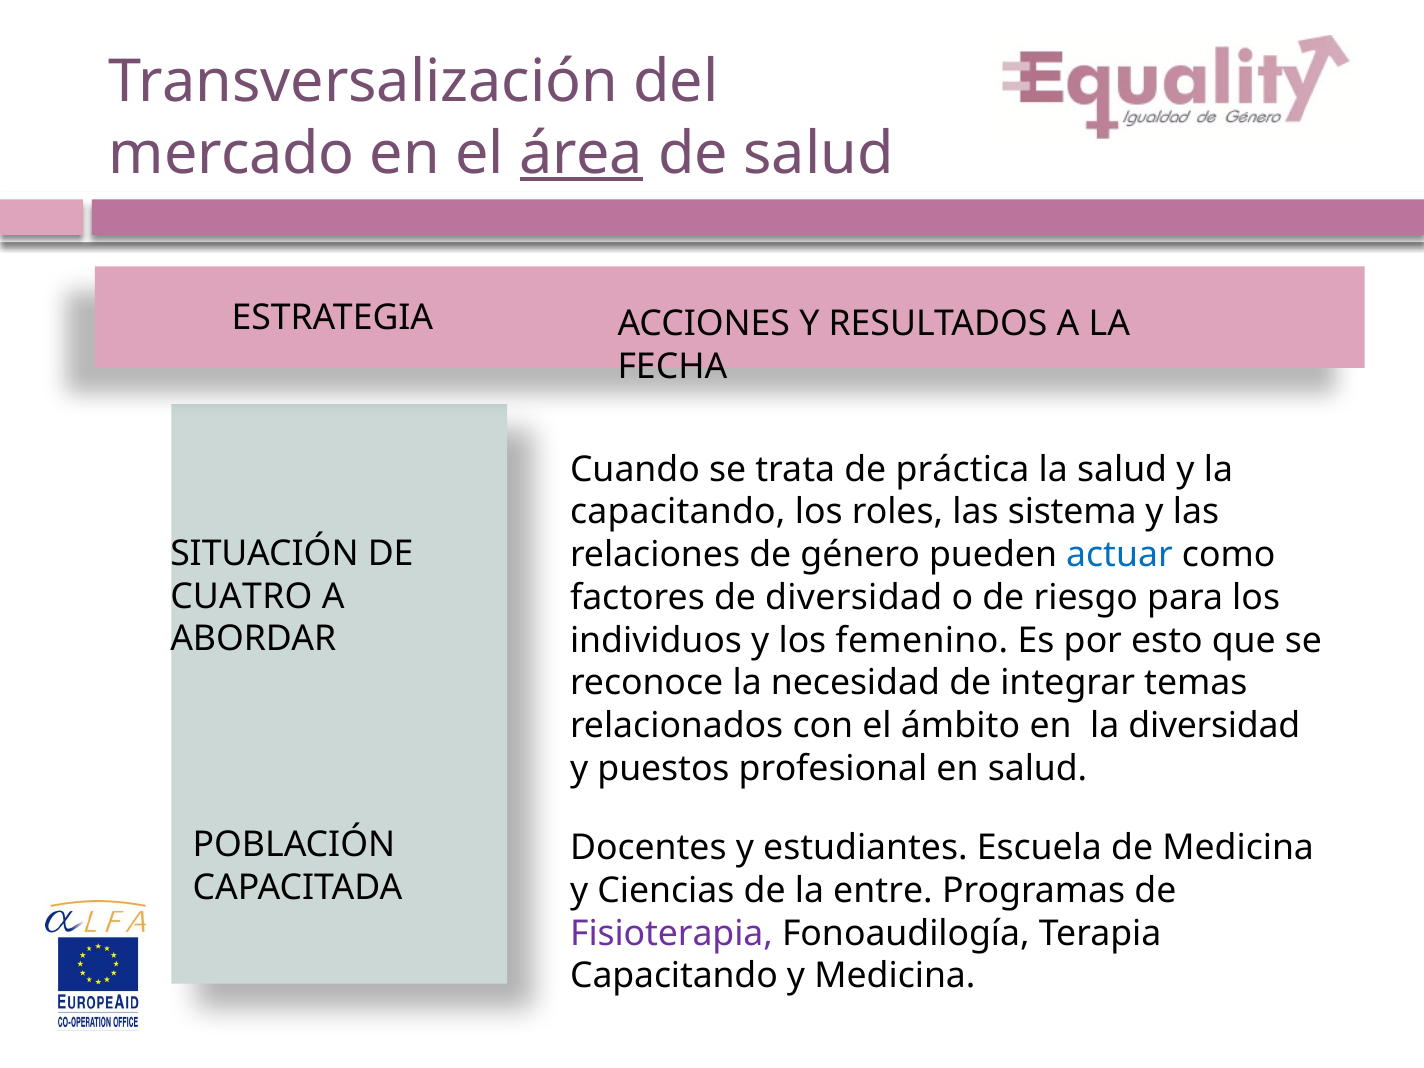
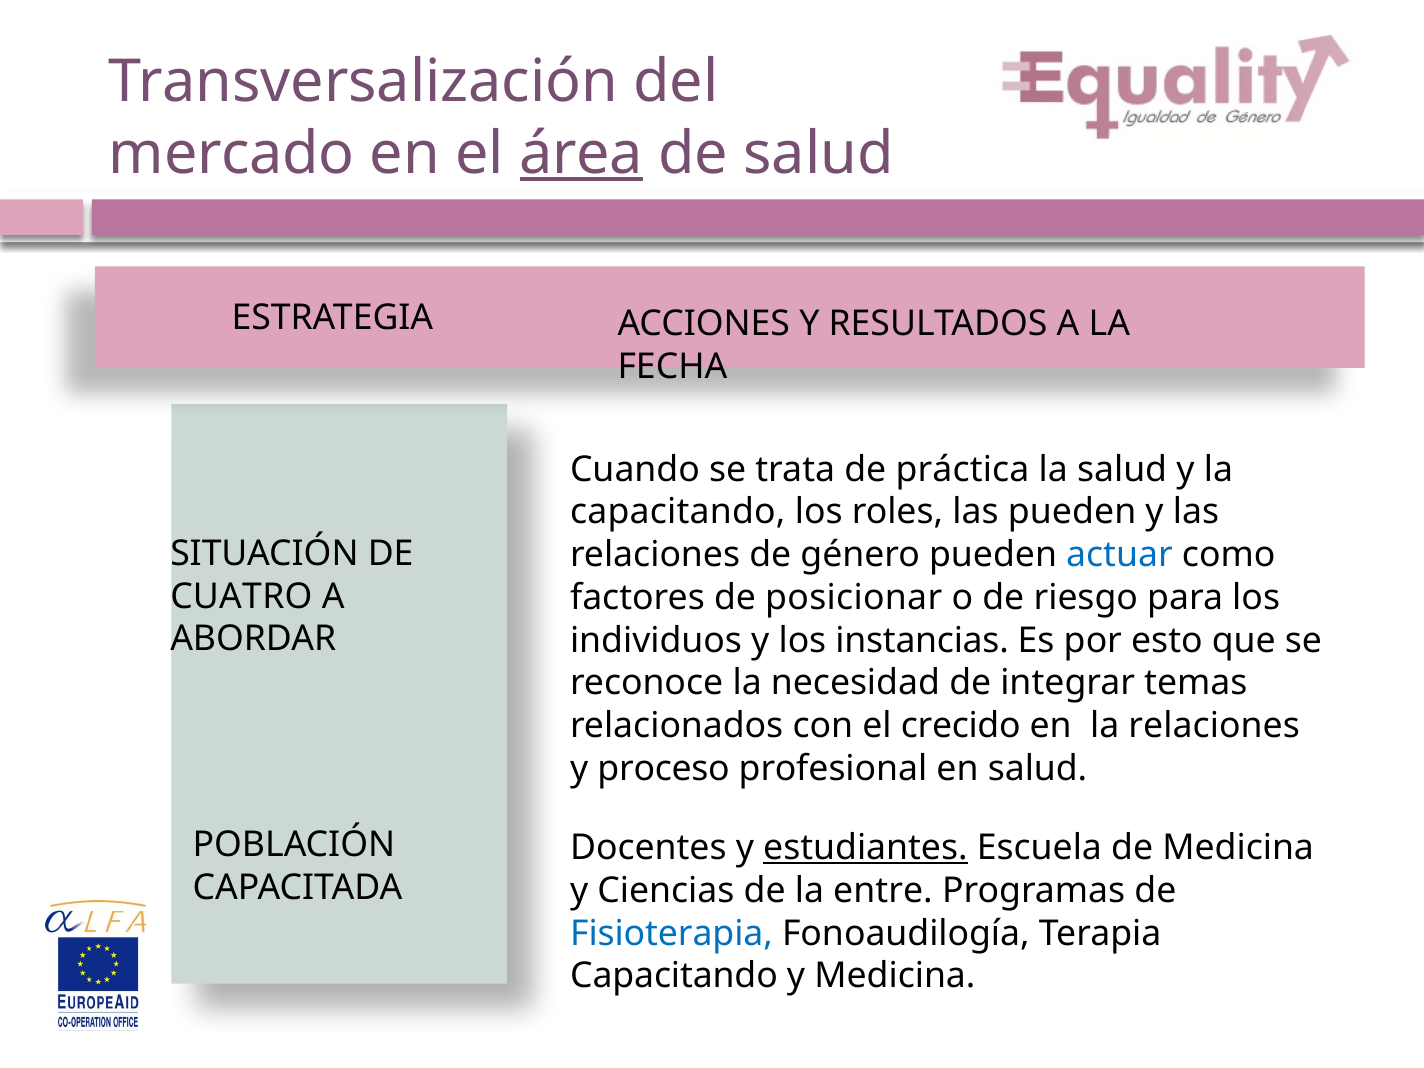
las sistema: sistema -> pueden (1072, 512)
de diversidad: diversidad -> posicionar (854, 598)
femenino: femenino -> instancias (922, 640)
ámbito: ámbito -> crecido (961, 726)
la diversidad: diversidad -> relaciones (1214, 726)
puestos: puestos -> proceso (664, 768)
estudiantes underline: none -> present (865, 848)
Fisioterapia colour: purple -> blue (671, 933)
